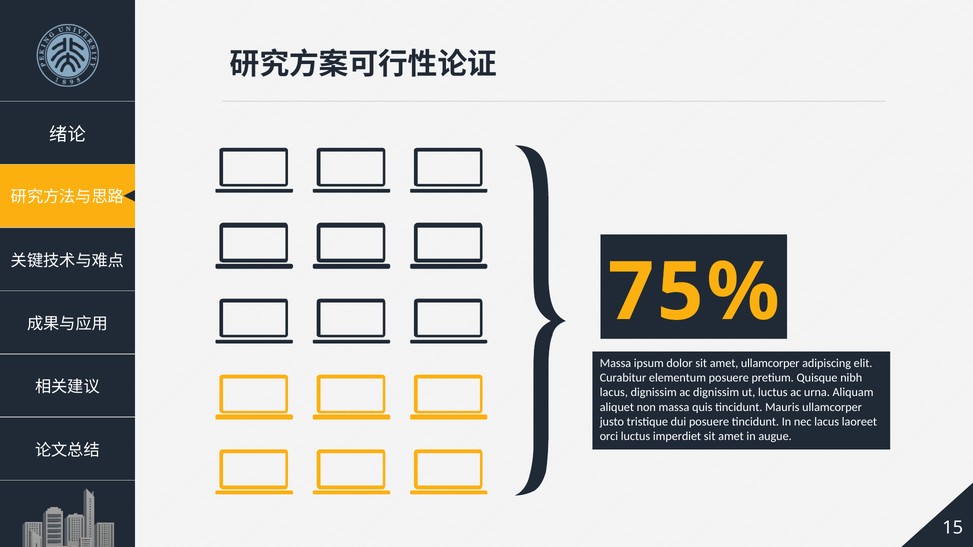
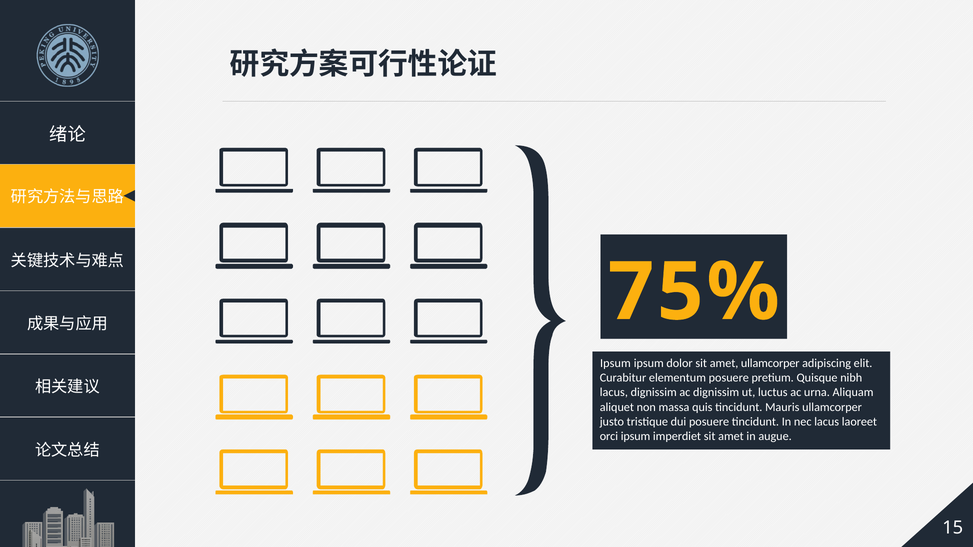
Massa: Massa -> Ipsum (615, 364)
orci luctus: luctus -> ipsum (636, 436)
